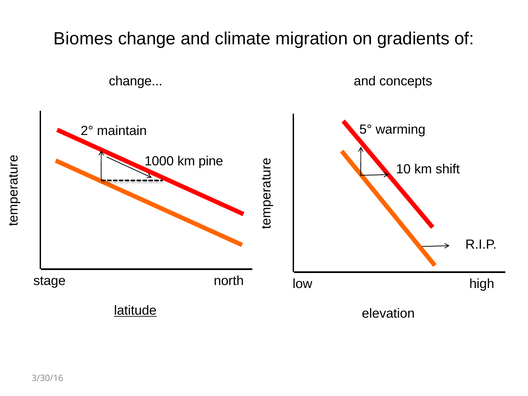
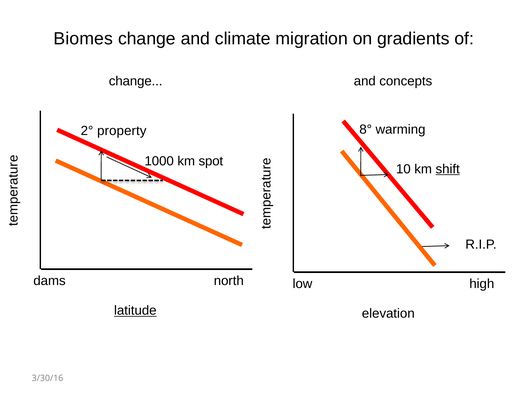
5°: 5° -> 8° (366, 129)
maintain: maintain -> property (122, 131)
pine: pine -> spot (211, 161)
shift underline: none -> present (448, 169)
stage: stage -> dams (50, 281)
